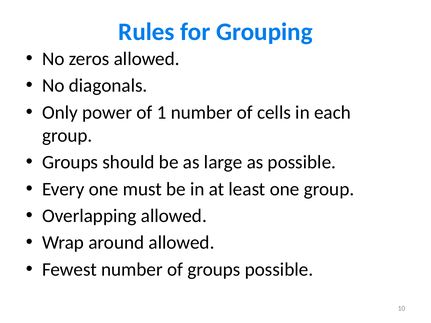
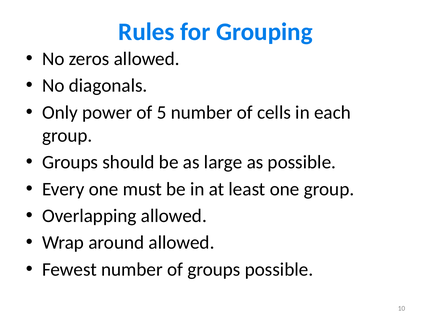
1: 1 -> 5 (162, 112)
